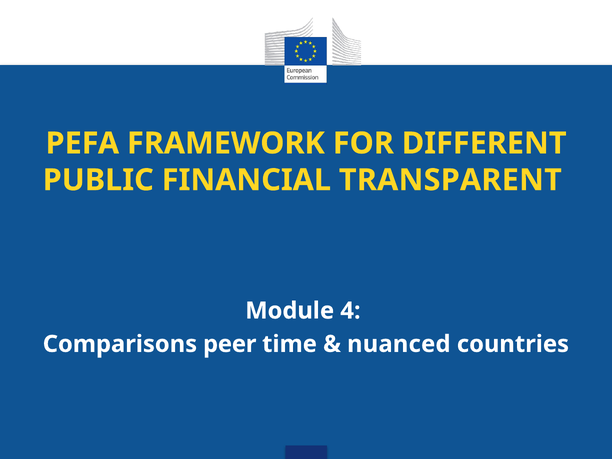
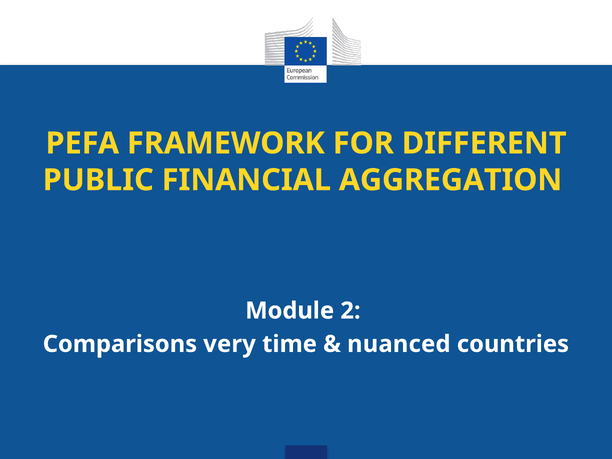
TRANSPARENT: TRANSPARENT -> AGGREGATION (451, 180)
4: 4 -> 2 (350, 311)
peer: peer -> very (230, 344)
